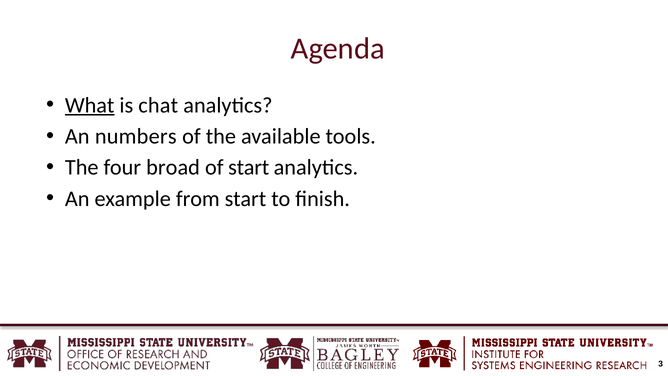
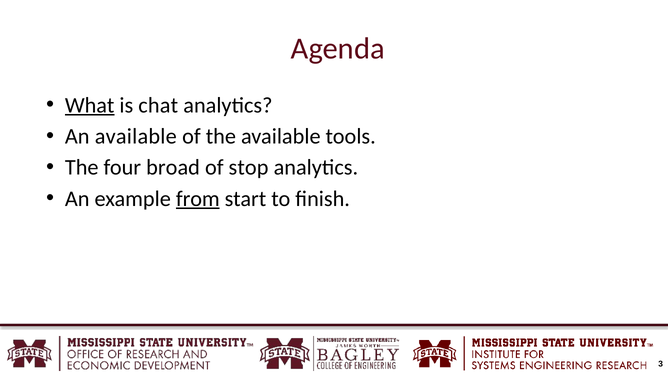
An numbers: numbers -> available (136, 136)
of start: start -> stop (249, 167)
from underline: none -> present (198, 199)
